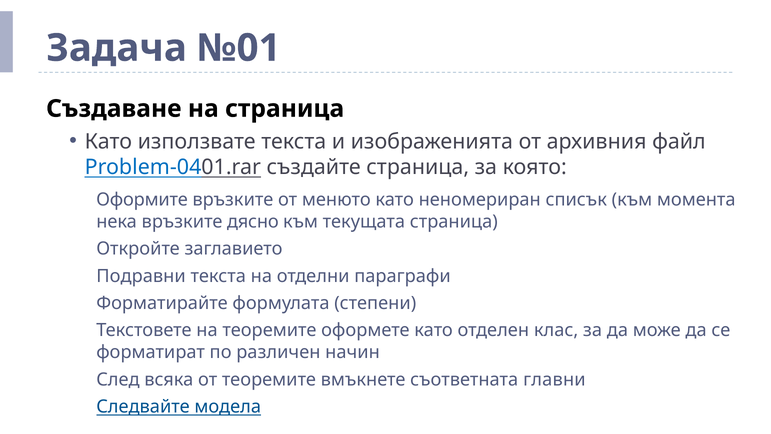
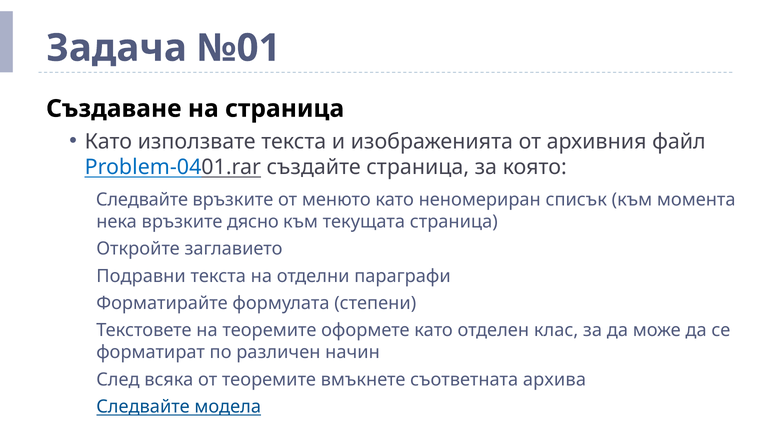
Оформите: Оформите -> Следвайте (142, 200)
главни: главни -> архива (554, 379)
